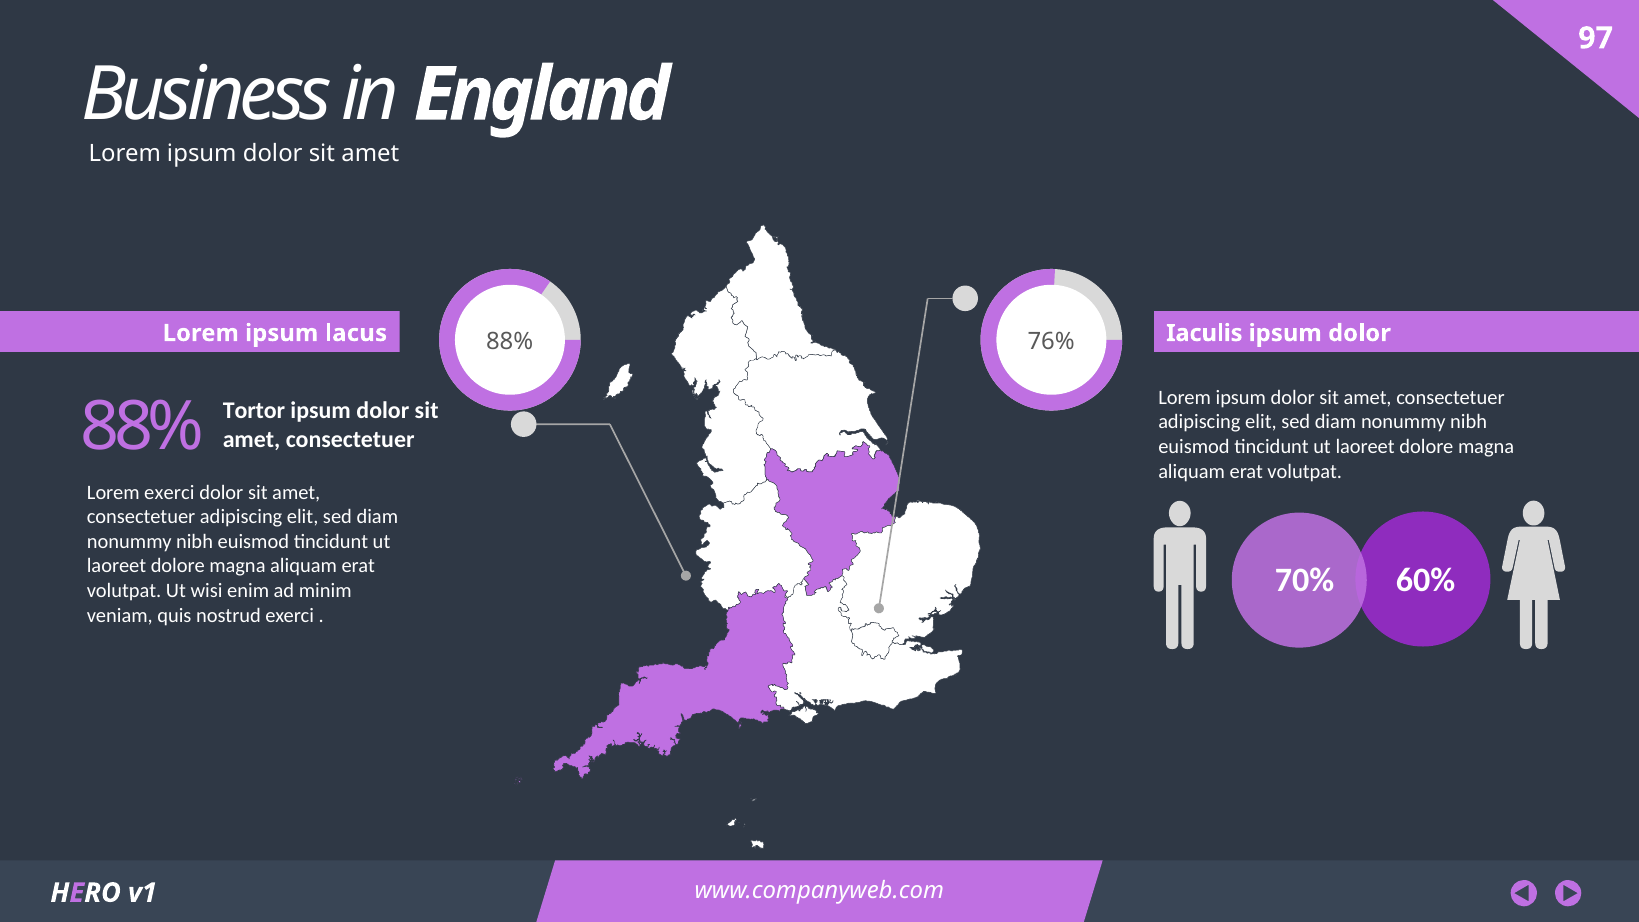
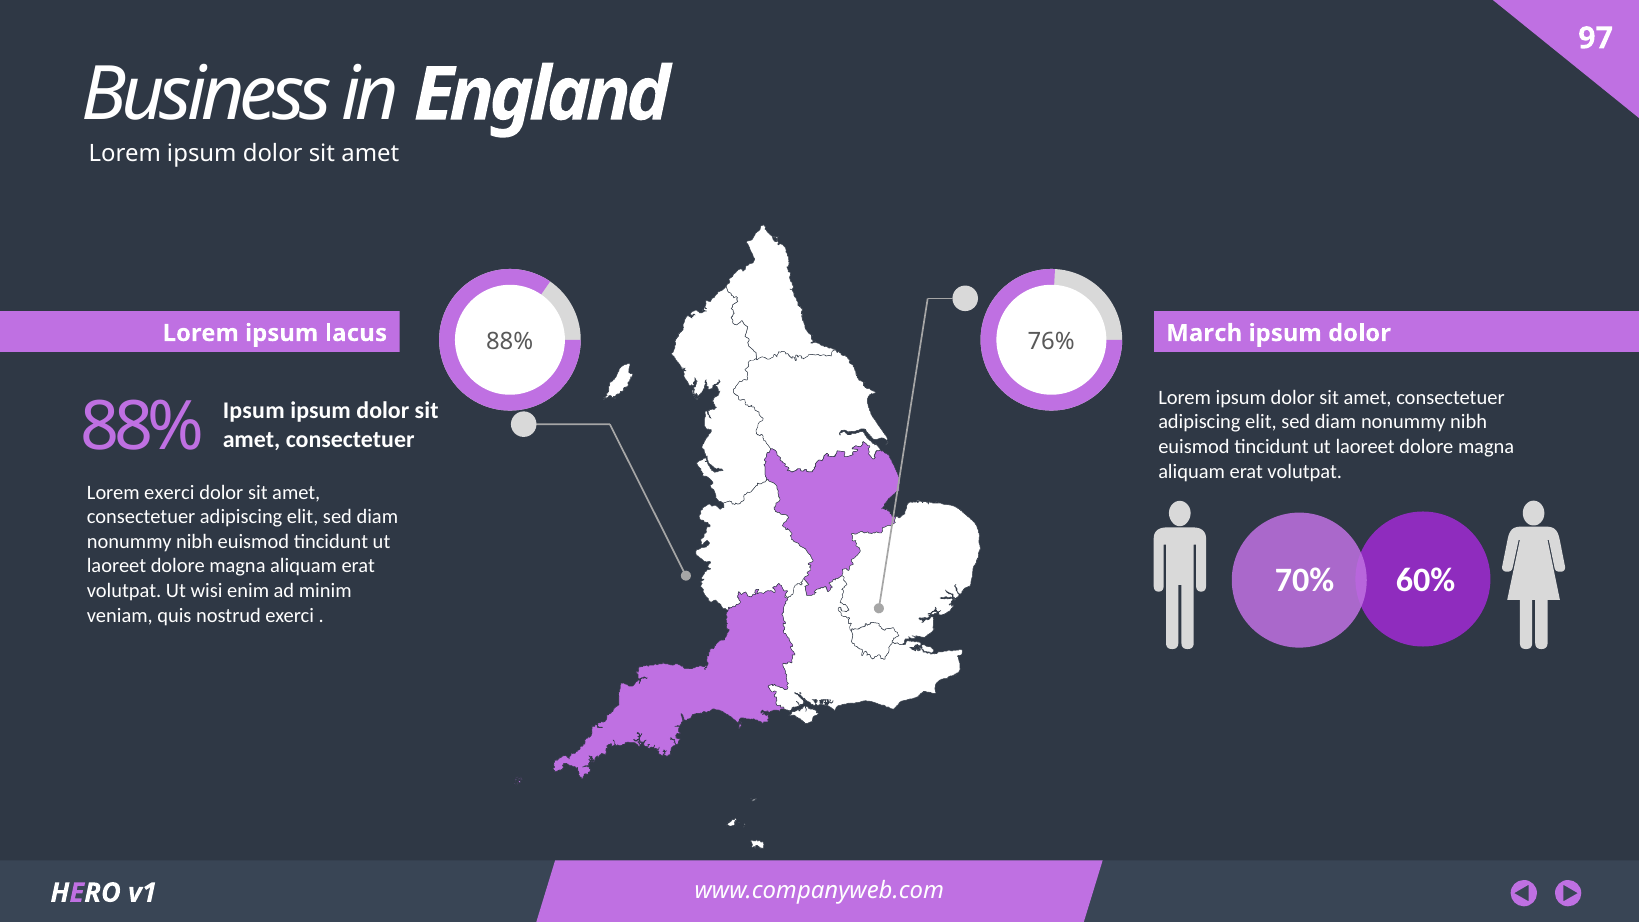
Iaculis: Iaculis -> March (1204, 333)
Tortor: Tortor -> Ipsum (254, 411)
